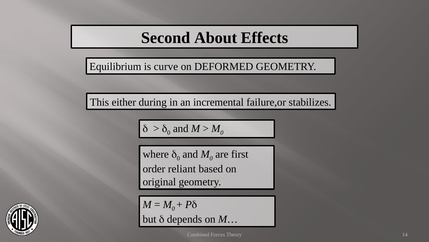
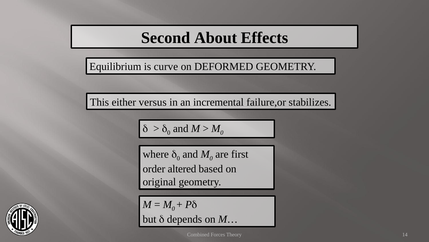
during: during -> versus (153, 102)
reliant: reliant -> altered (182, 169)
